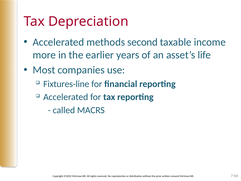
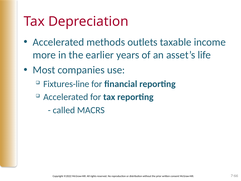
second: second -> outlets (142, 42)
